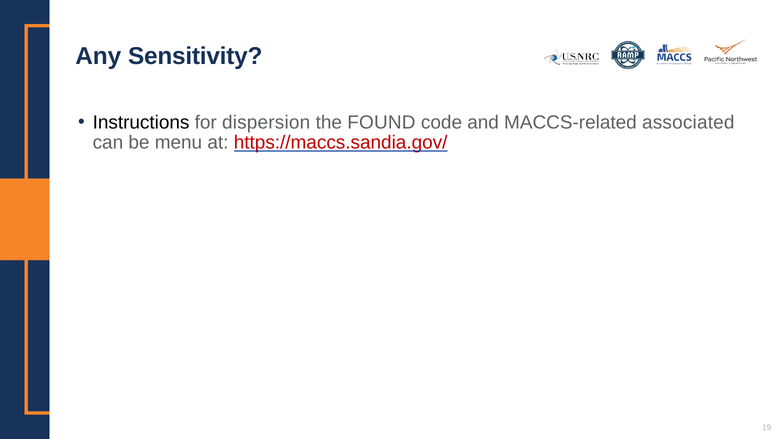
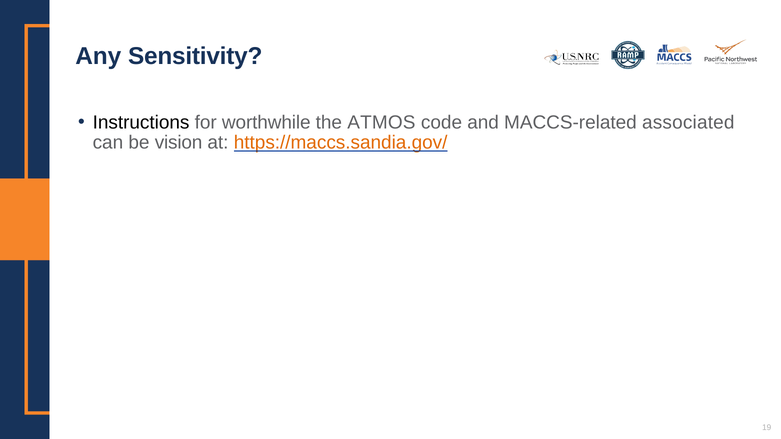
dispersion: dispersion -> worthwhile (266, 122)
FOUND: FOUND -> ATMOS (381, 122)
menu: menu -> vision (179, 143)
https://maccs.sandia.gov/ colour: red -> orange (341, 143)
